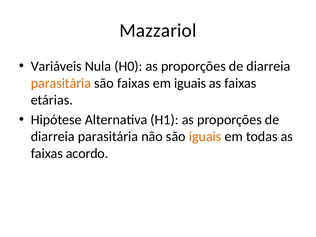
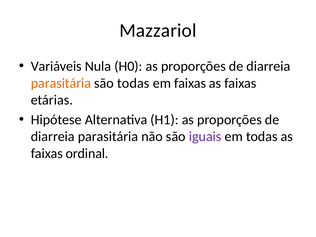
são faixas: faixas -> todas (133, 83)
em iguais: iguais -> faixas (190, 83)
iguais colour: orange -> purple (205, 137)
acordo: acordo -> ordinal (87, 153)
